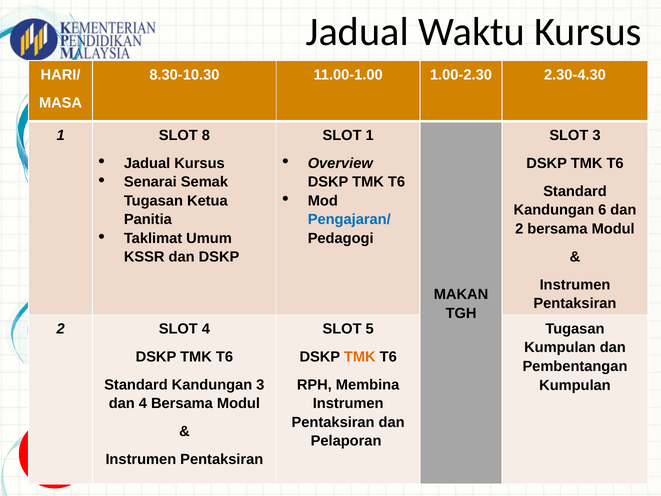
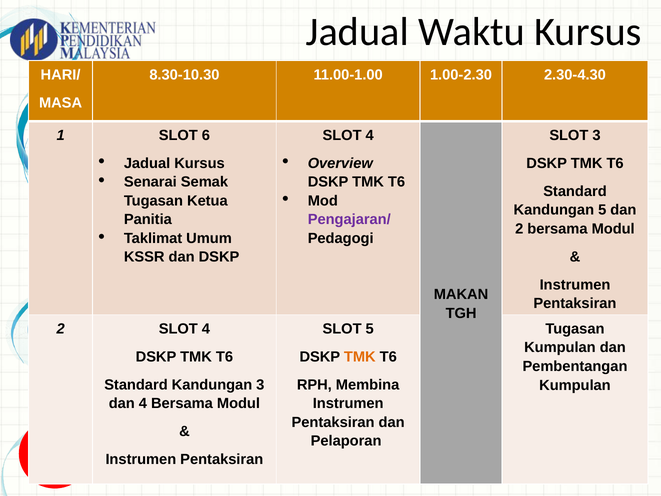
8: 8 -> 6 (206, 135)
1: 1 -> 4 (370, 135)
Kandungan 6: 6 -> 5 (602, 210)
Pengajaran/ colour: blue -> purple (349, 219)
